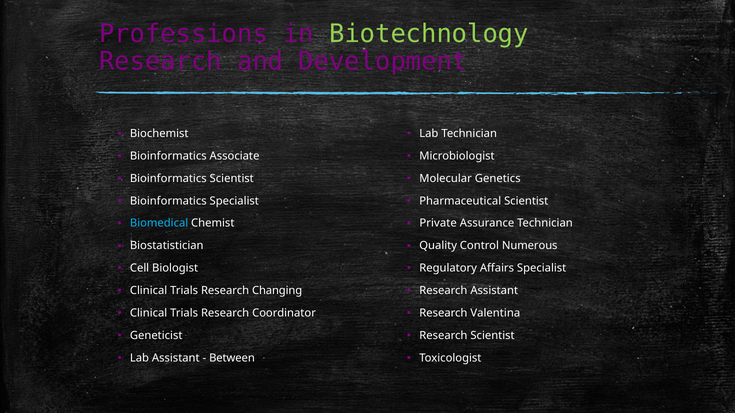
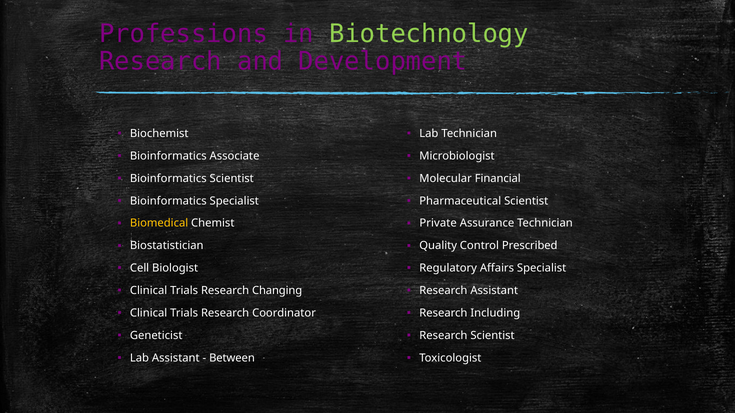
Genetics: Genetics -> Financial (498, 179)
Biomedical colour: light blue -> yellow (159, 224)
Numerous: Numerous -> Prescribed (530, 246)
Valentina: Valentina -> Including (495, 313)
